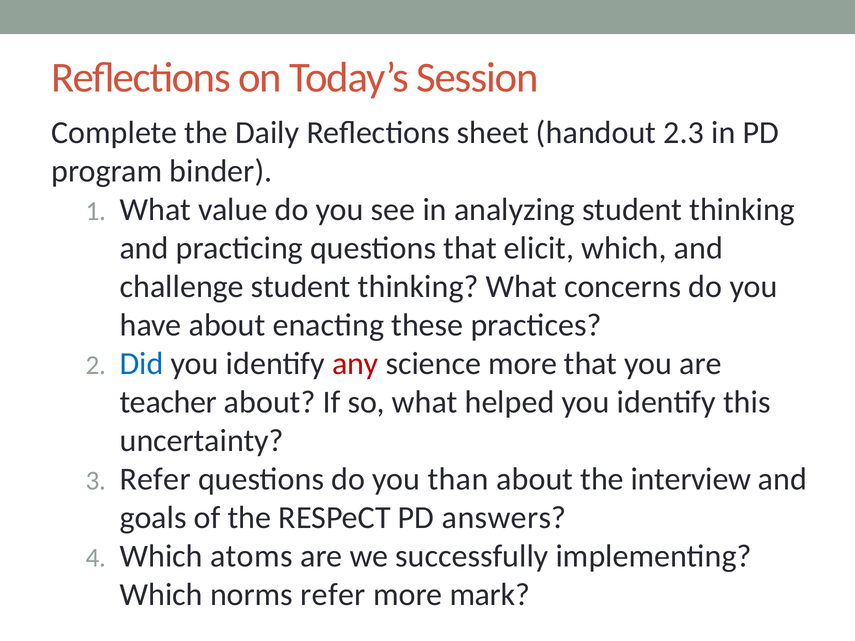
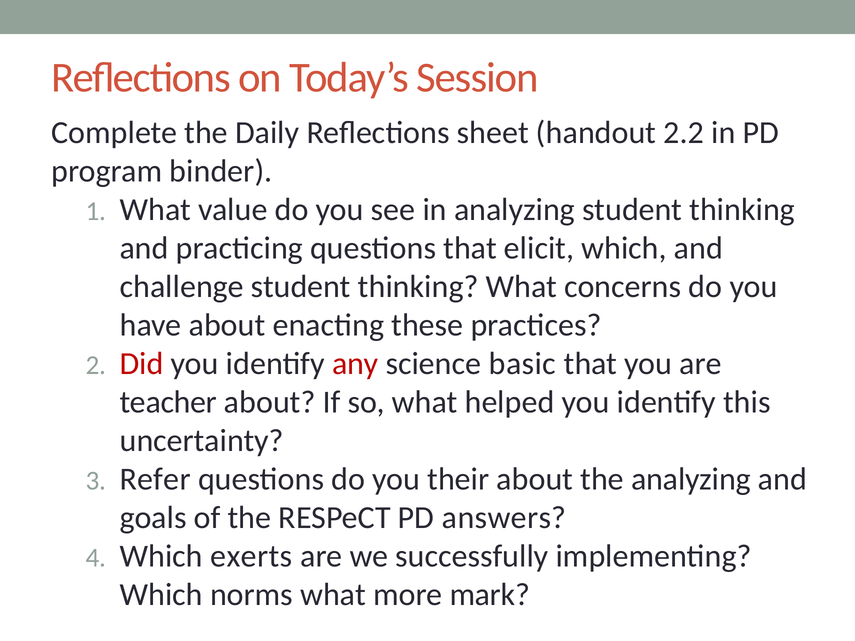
2.3: 2.3 -> 2.2 (684, 133)
Did colour: blue -> red (142, 364)
science more: more -> basic (522, 364)
than: than -> their (458, 479)
the interview: interview -> analyzing (691, 479)
atoms: atoms -> exerts (251, 556)
norms refer: refer -> what (333, 595)
